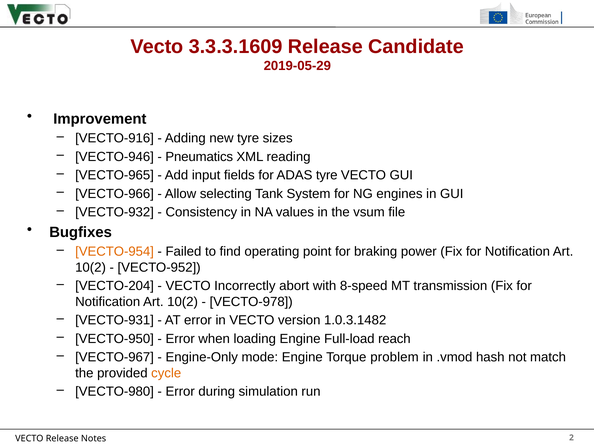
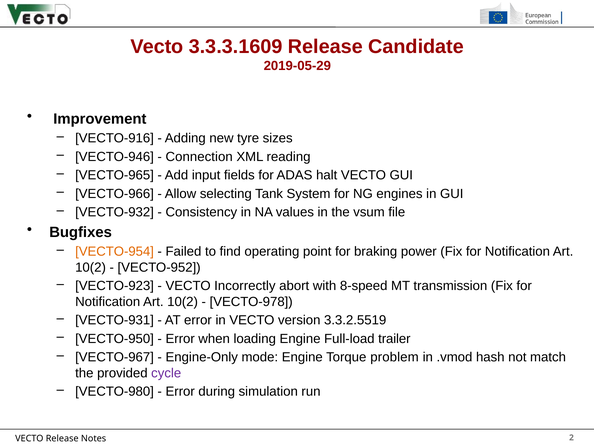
Pneumatics: Pneumatics -> Connection (199, 157)
ADAS tyre: tyre -> halt (327, 175)
VECTO-204: VECTO-204 -> VECTO-923 (115, 286)
1.0.3.1482: 1.0.3.1482 -> 3.3.2.5519 (355, 320)
reach: reach -> trailer (394, 338)
cycle colour: orange -> purple (166, 373)
